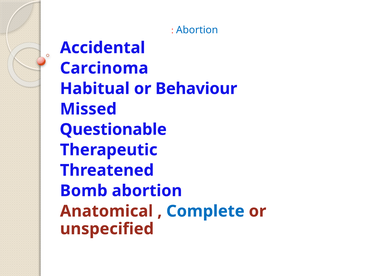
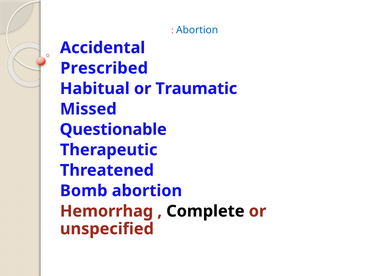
Carcinoma: Carcinoma -> Prescribed (104, 68)
Behaviour: Behaviour -> Traumatic (196, 88)
Anatomical: Anatomical -> Hemorrhag (107, 211)
Complete colour: blue -> black (205, 211)
